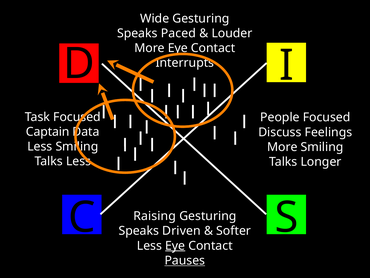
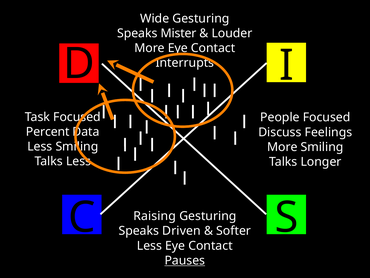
Paced: Paced -> Mister (179, 33)
Captain: Captain -> Percent (48, 132)
Eye underline: present -> none (175, 245)
